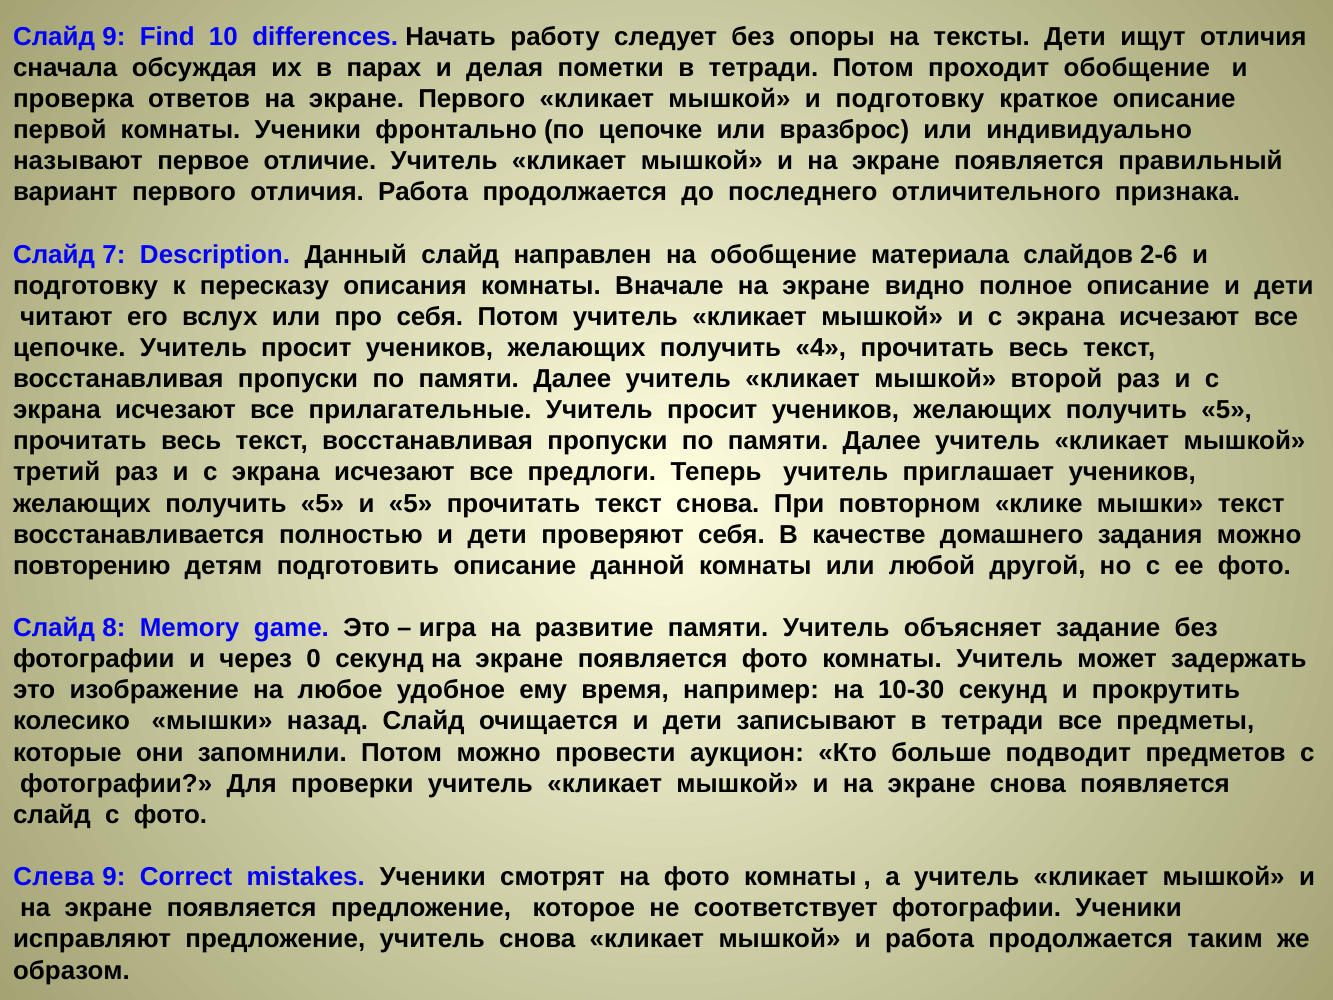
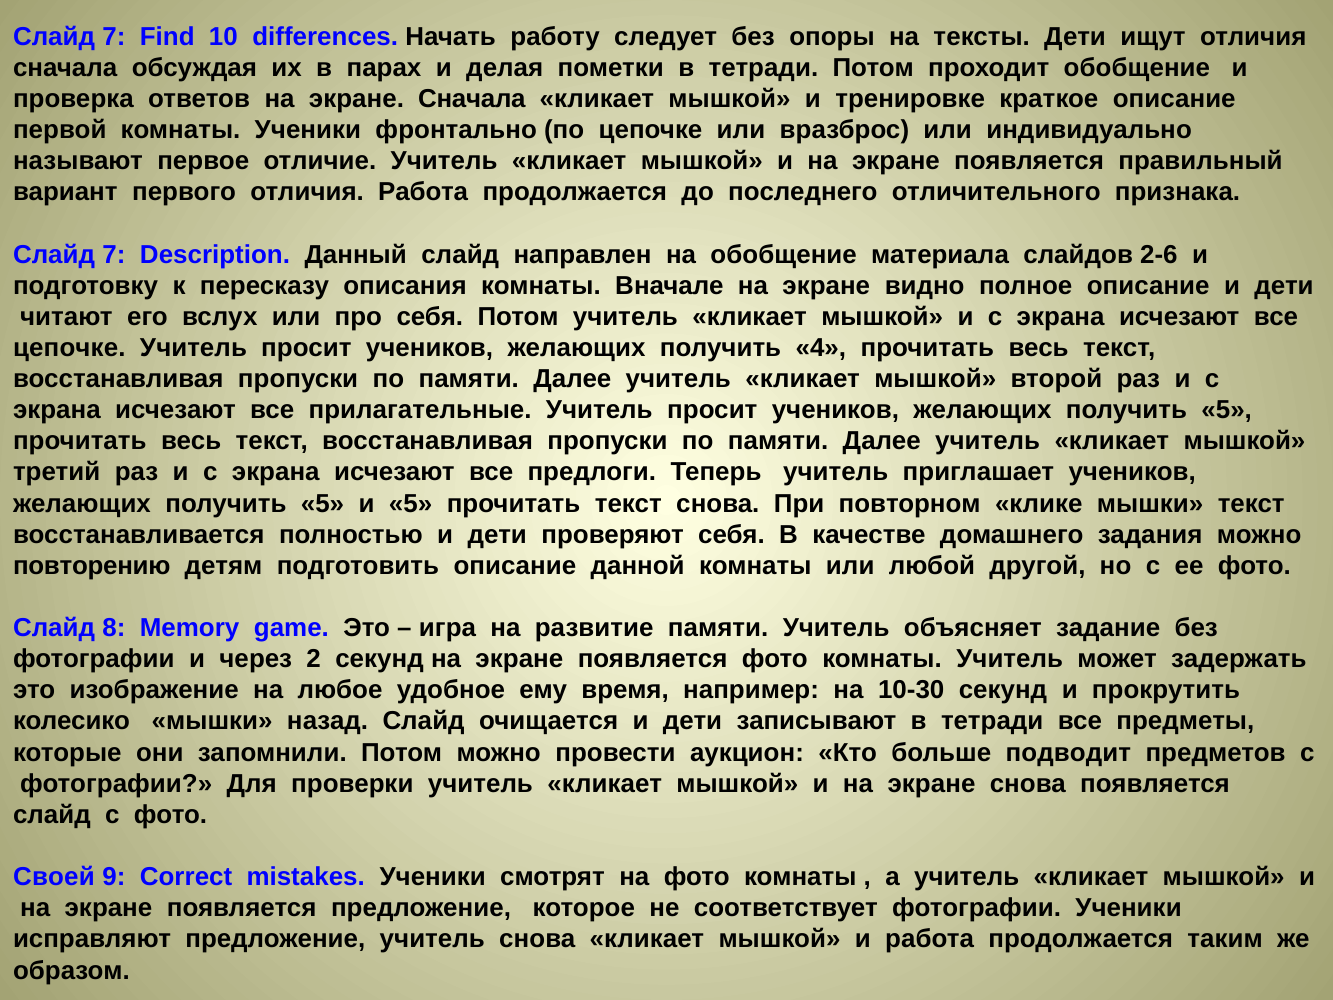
9: 9 -> 7 (114, 37)
экране Первого: Первого -> Сначала (472, 99)
мышкой и подготовку: подготовку -> тренировке (910, 99)
0: 0 -> 2 (314, 659)
Слева: Слева -> Своей (54, 877)
